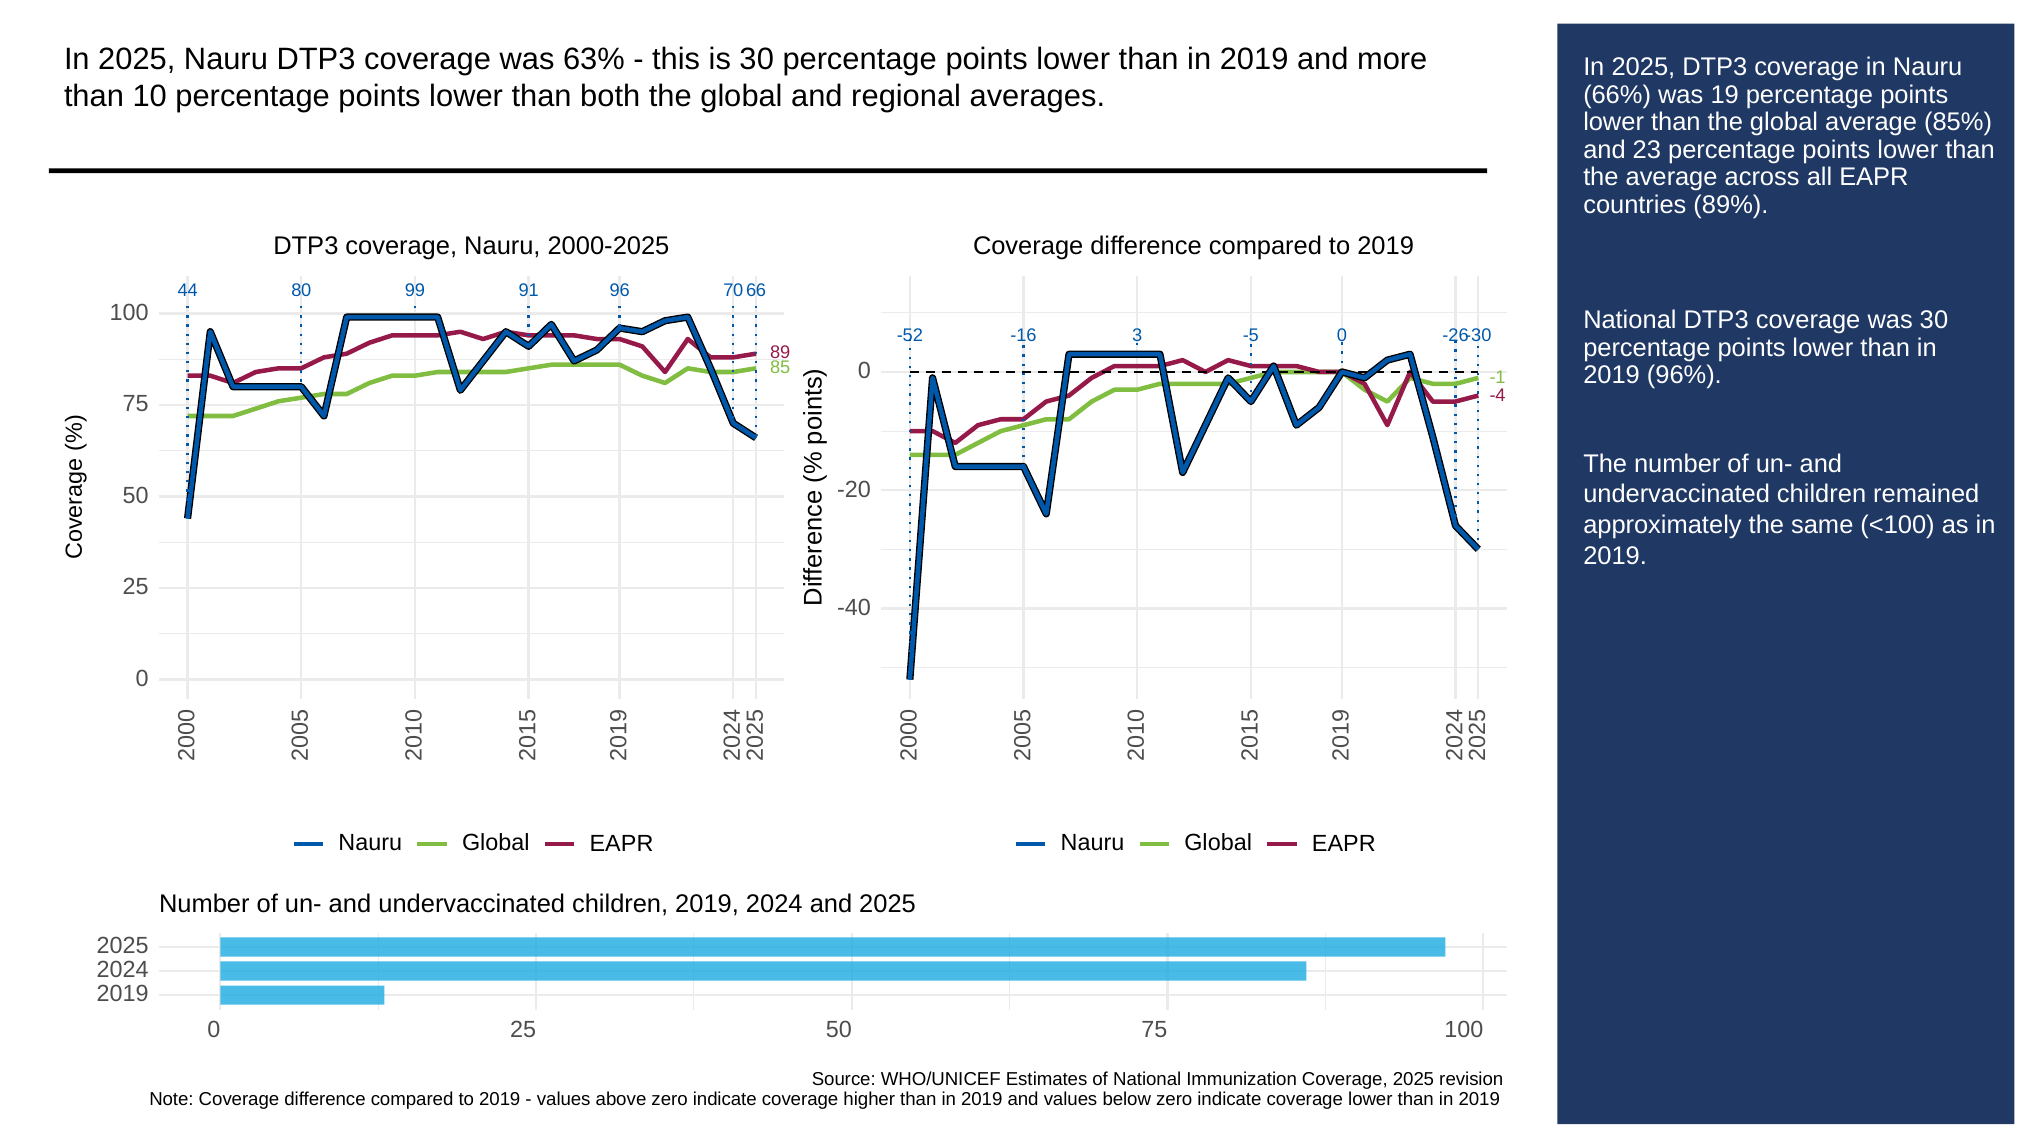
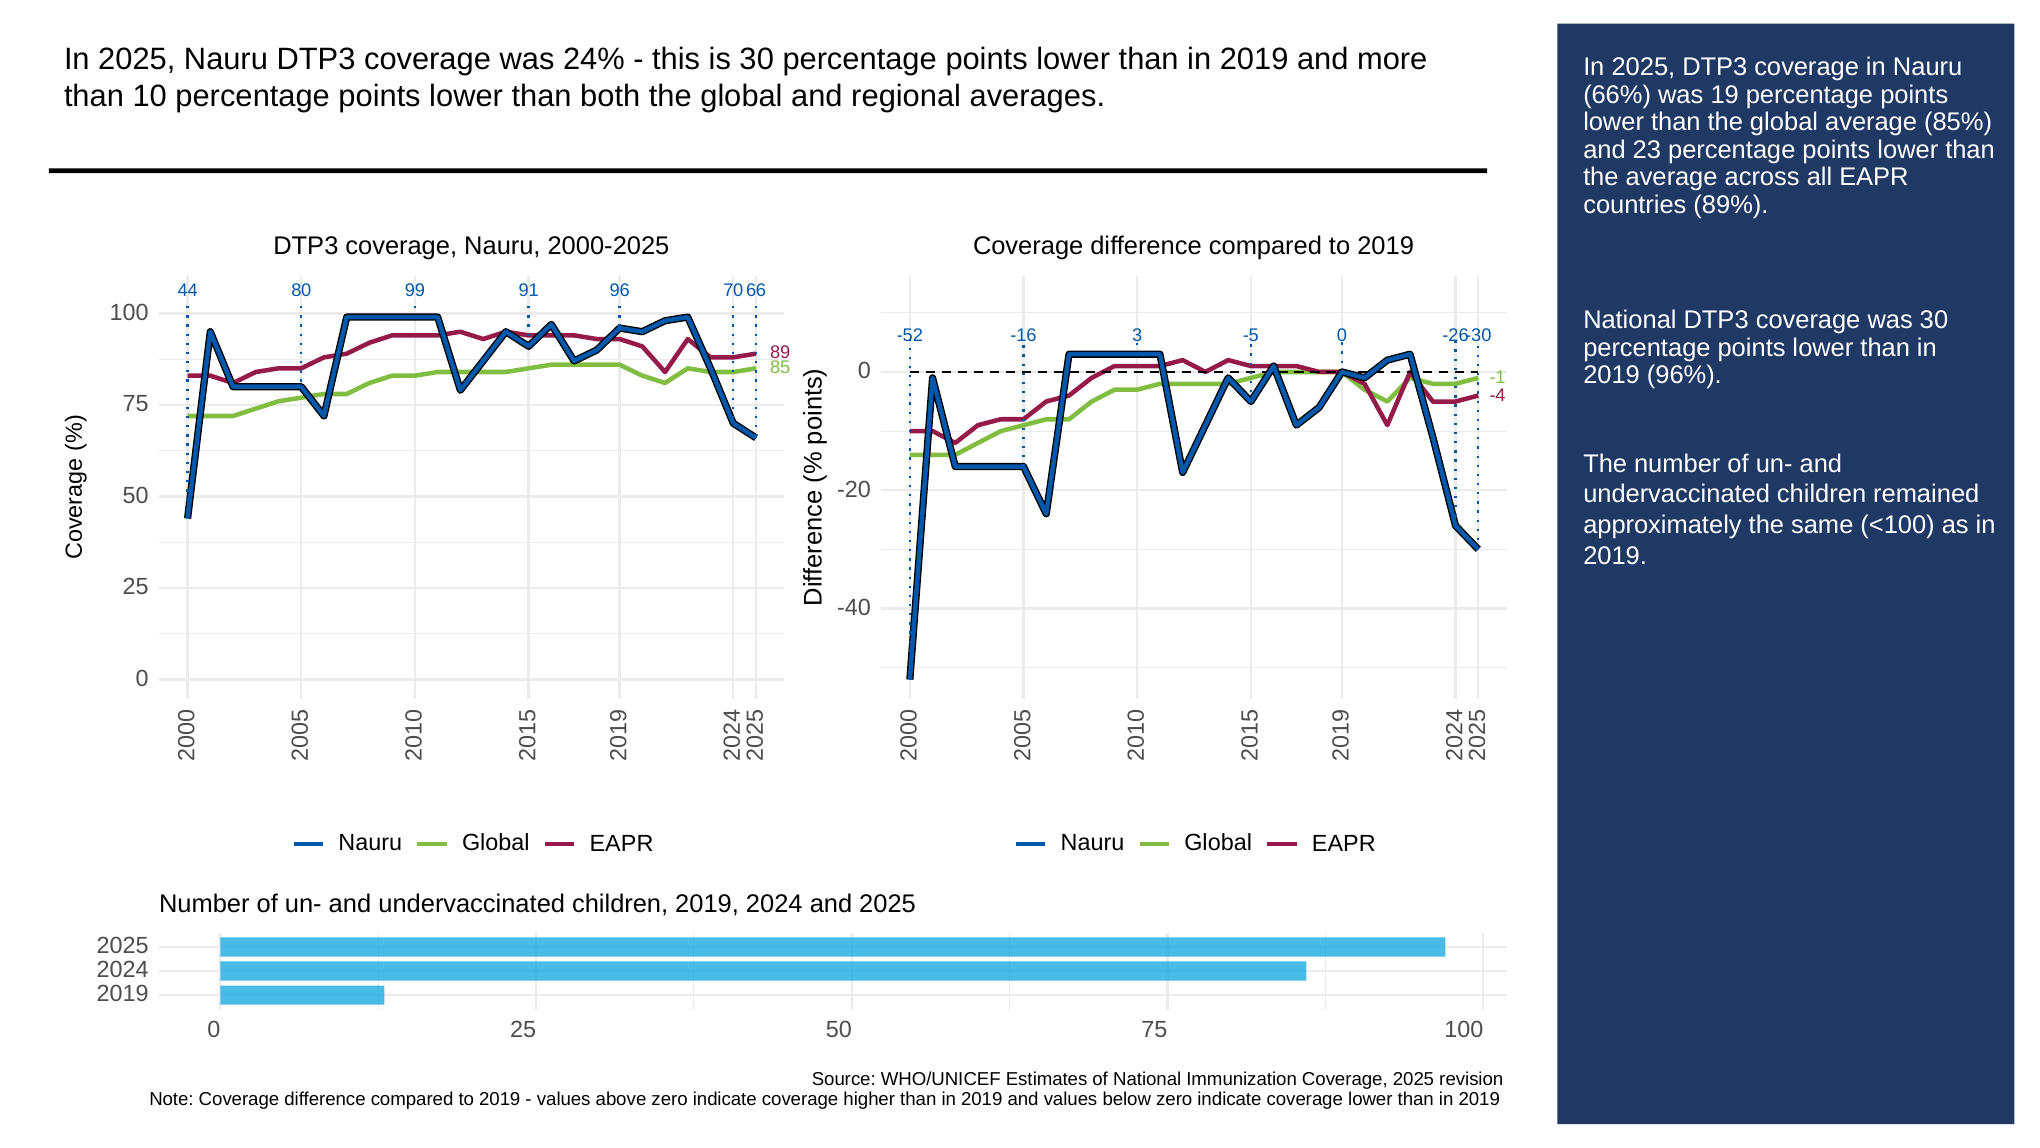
63%: 63% -> 24% (594, 59)
